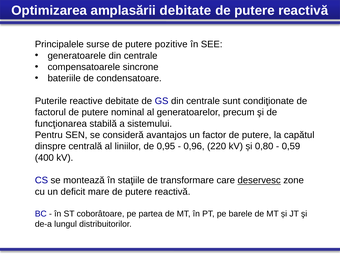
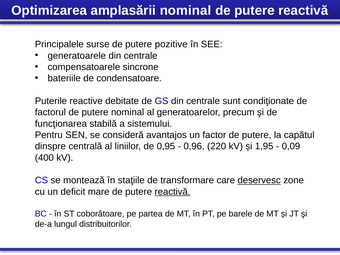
amplasării debitate: debitate -> nominal (186, 11)
0,80: 0,80 -> 1,95 (264, 146)
0,59: 0,59 -> 0,09 (291, 146)
reactivă underline: none -> present (173, 192)
